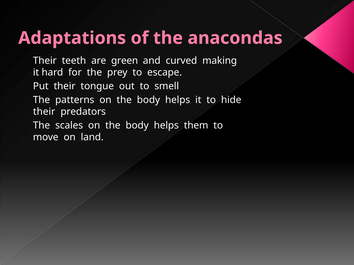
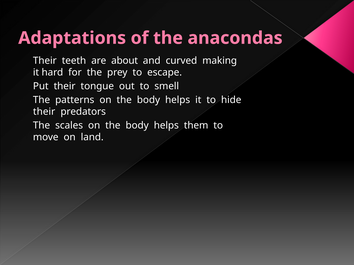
green: green -> about (125, 61)
